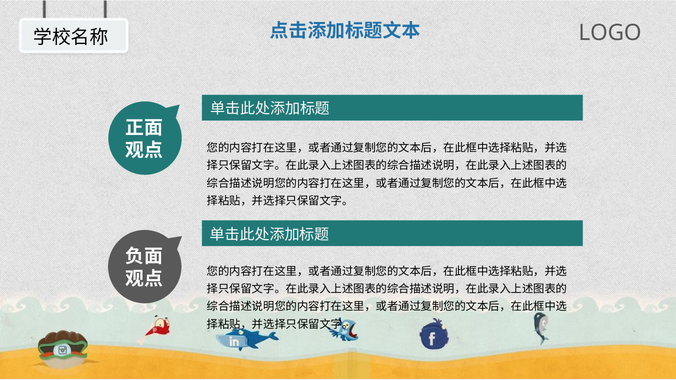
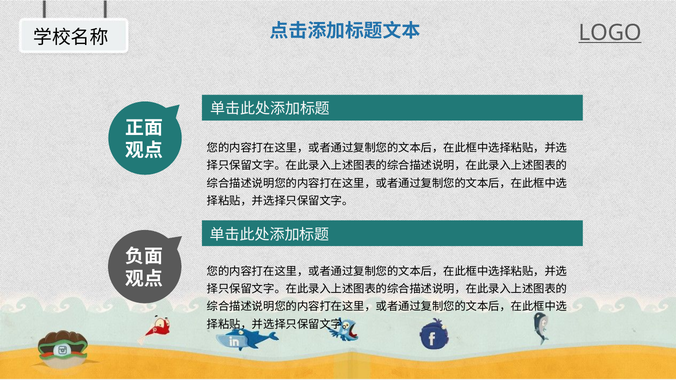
LOGO underline: none -> present (610, 33)
